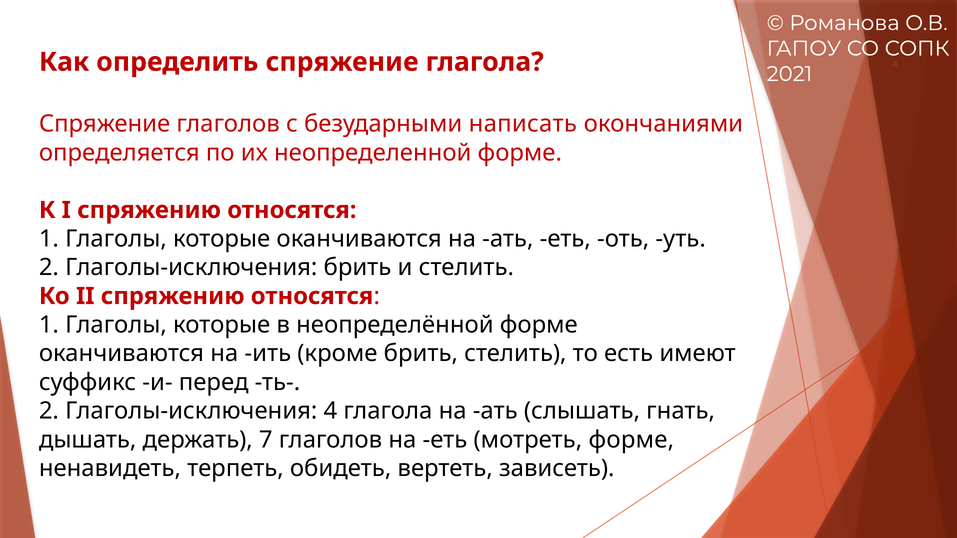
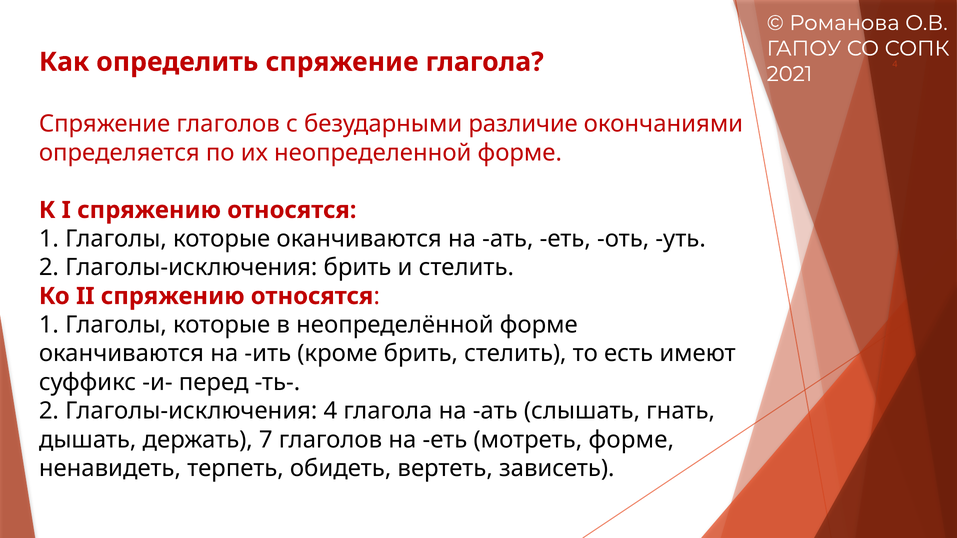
написать: написать -> различие (523, 124)
